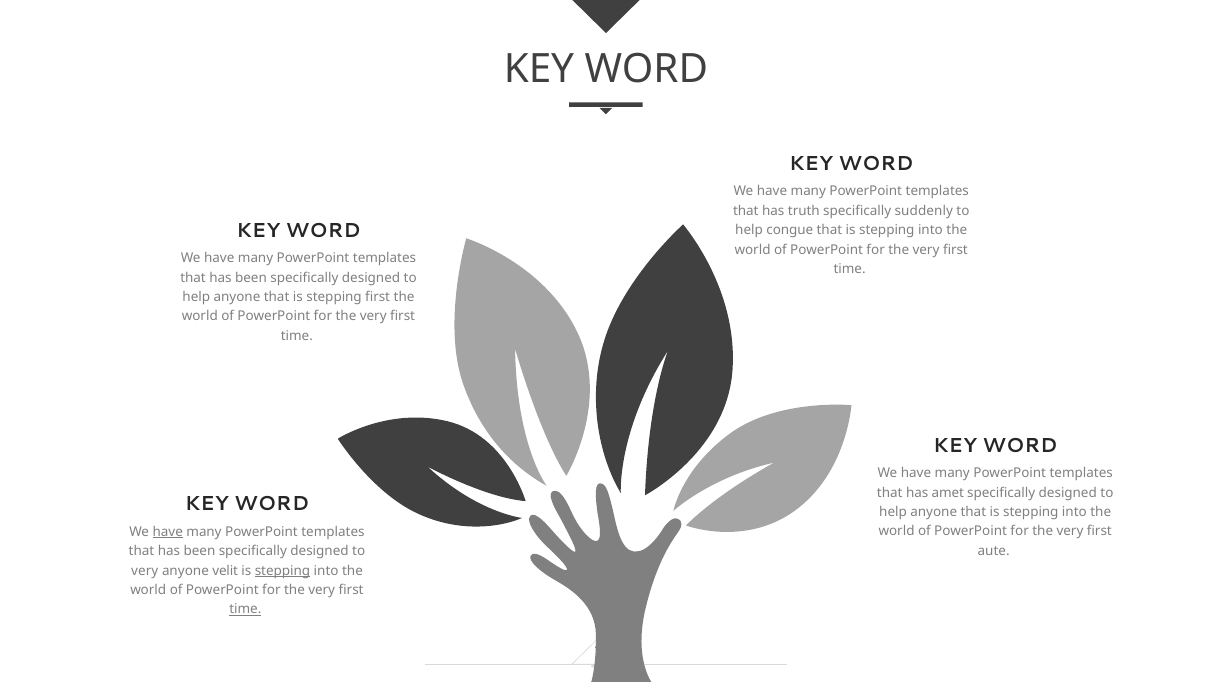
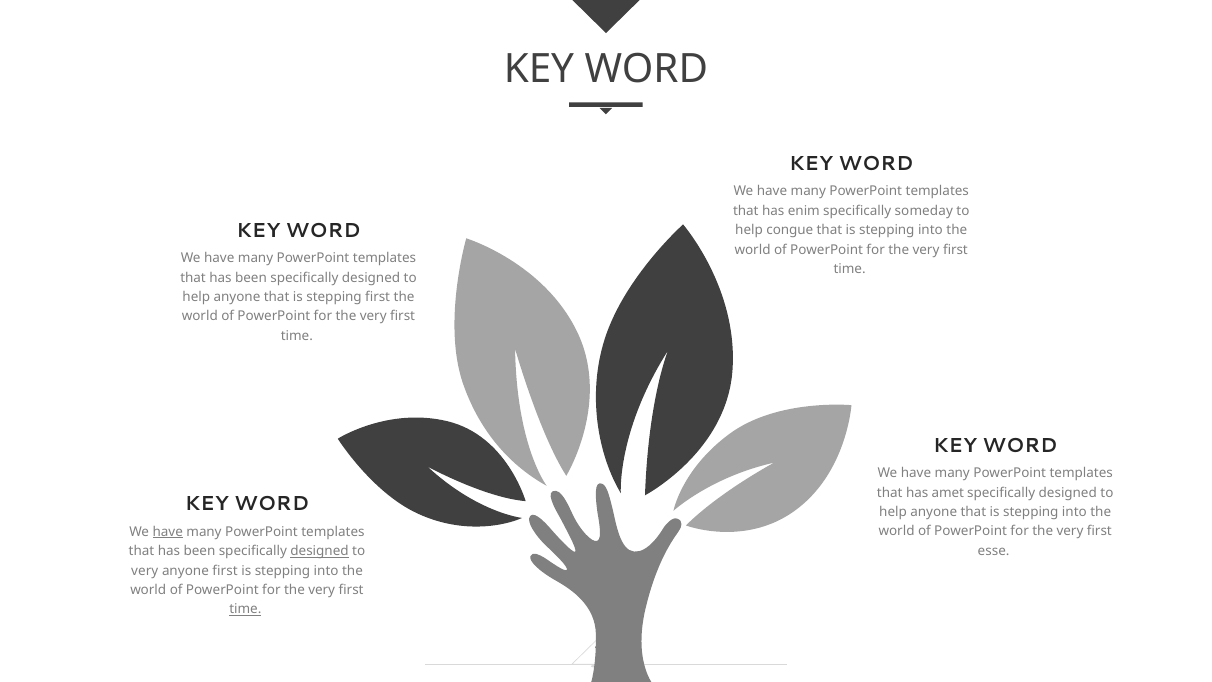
truth: truth -> enim (804, 211)
suddenly: suddenly -> someday (924, 211)
aute: aute -> esse (994, 551)
designed underline: none -> present (320, 551)
anyone velit: velit -> first (225, 570)
stepping underline: present -> none (283, 570)
